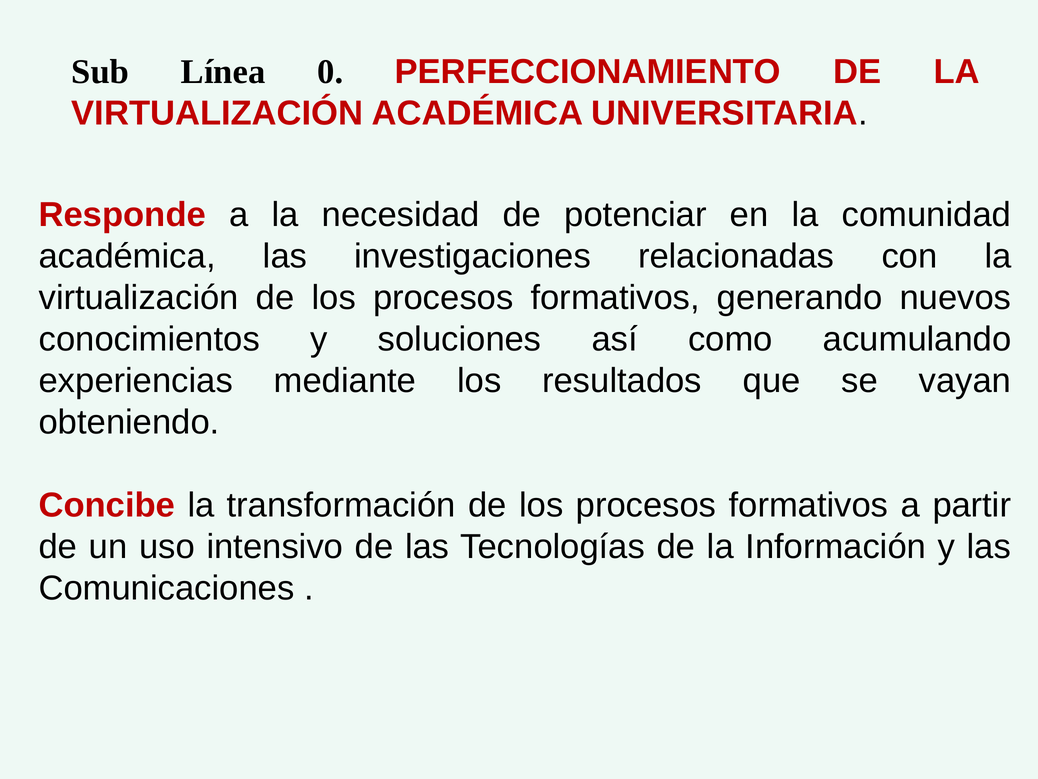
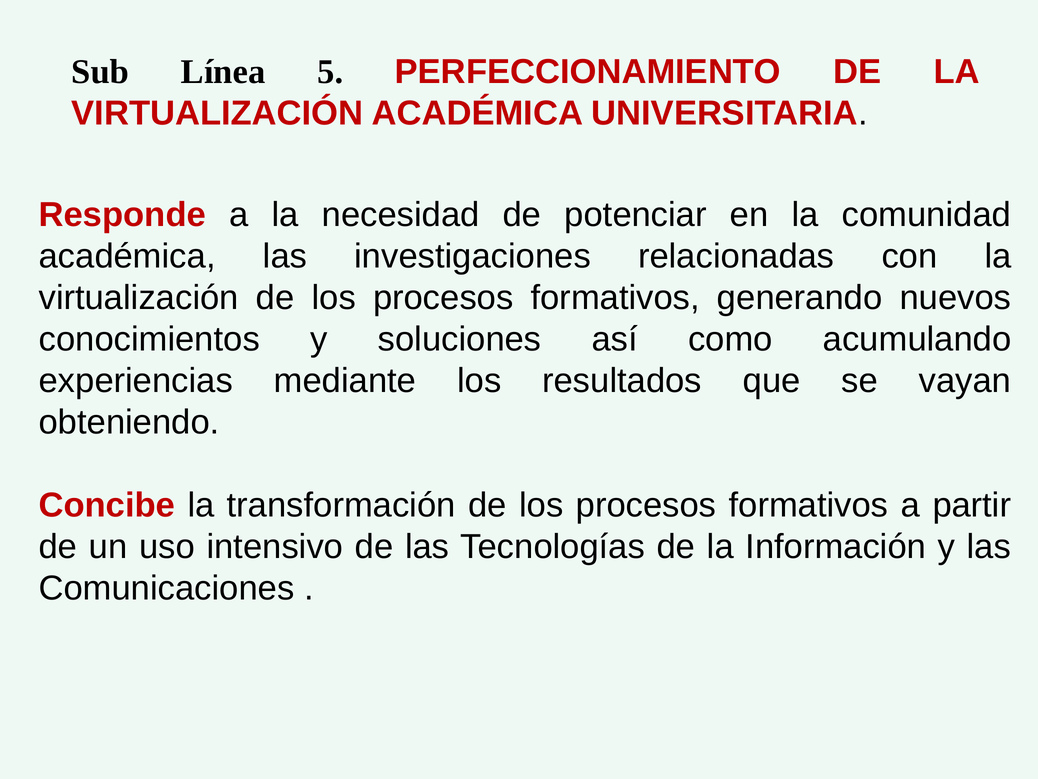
0: 0 -> 5 (330, 72)
